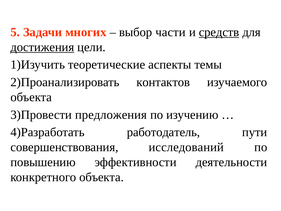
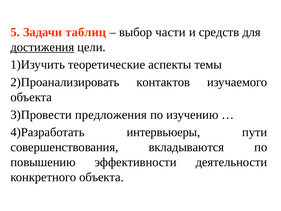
многих: многих -> таблиц (86, 32)
средств underline: present -> none (219, 32)
работодатель: работодатель -> интервьюеры (163, 132)
исследований: исследований -> вкладываются (186, 147)
